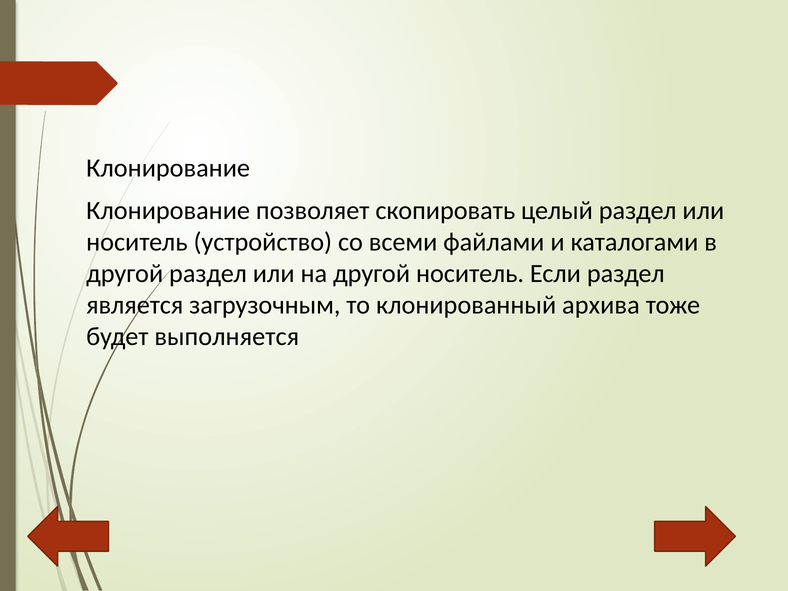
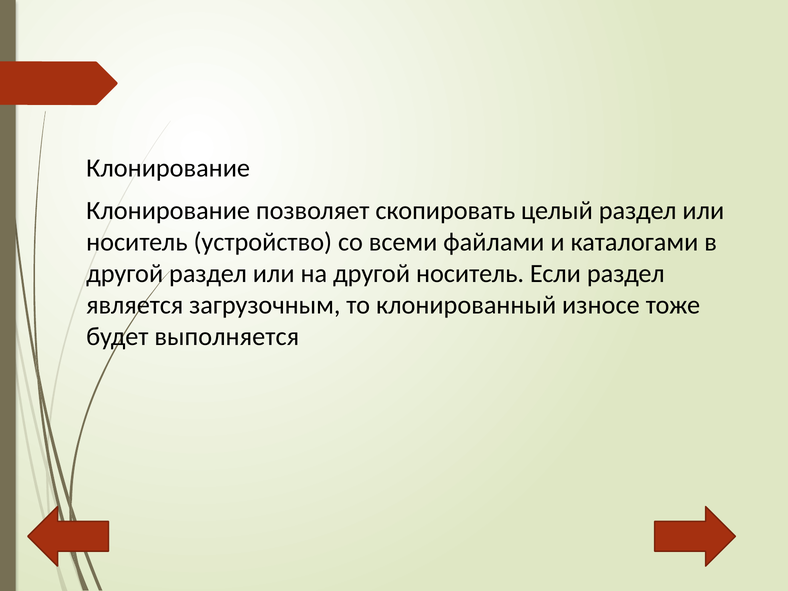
архива: архива -> износе (601, 305)
